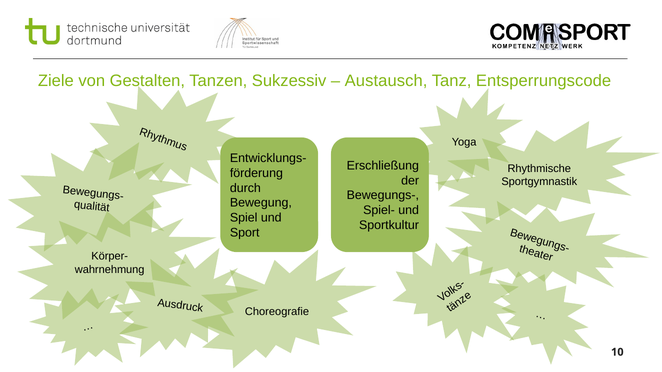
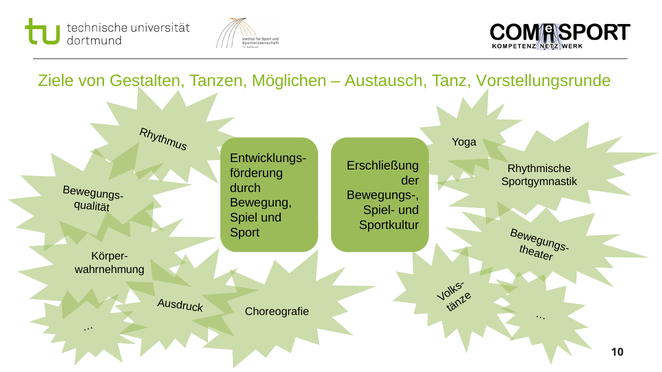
Sukzessiv: Sukzessiv -> Möglichen (289, 81)
Entsperrungscode: Entsperrungscode -> Vorstellungsrunde (544, 81)
